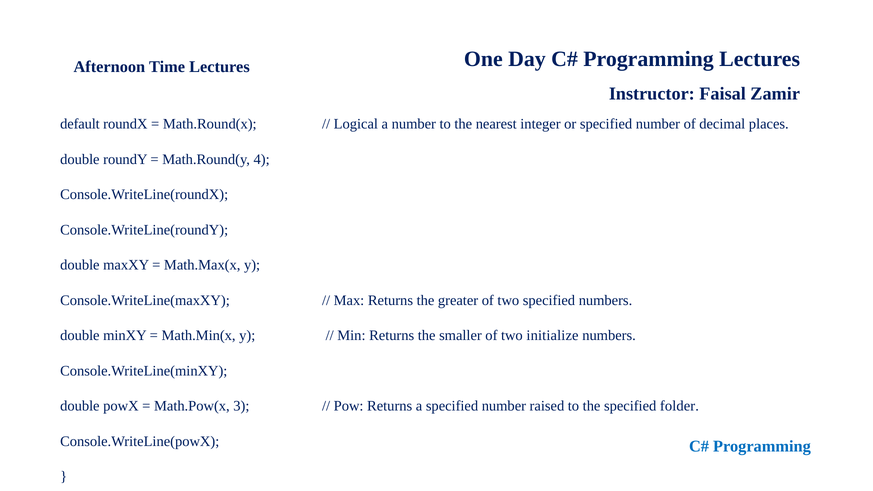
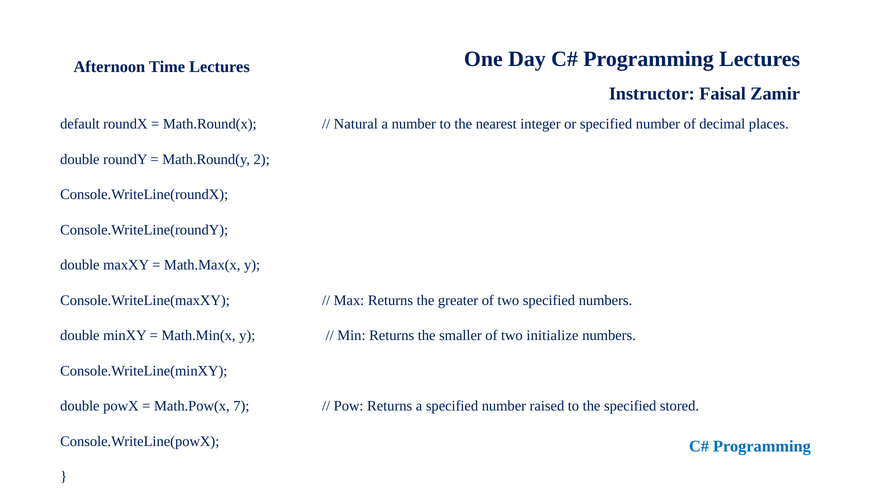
Logical: Logical -> Natural (356, 124)
4: 4 -> 2 (262, 159)
3: 3 -> 7 (241, 406)
folder: folder -> stored (679, 406)
